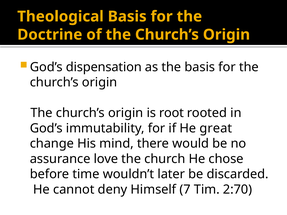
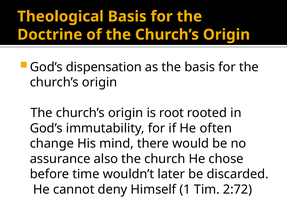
great: great -> often (216, 128)
love: love -> also (106, 159)
7: 7 -> 1 (185, 190)
2:70: 2:70 -> 2:72 (238, 190)
